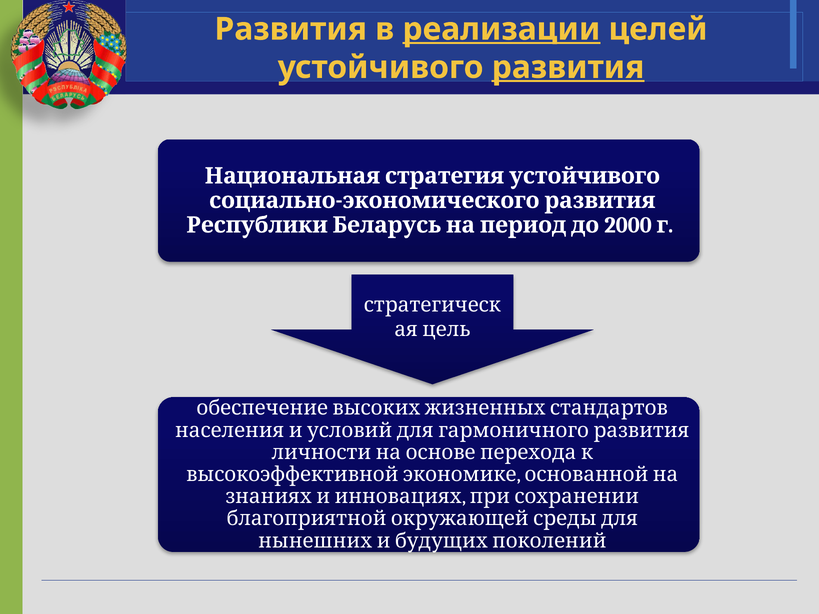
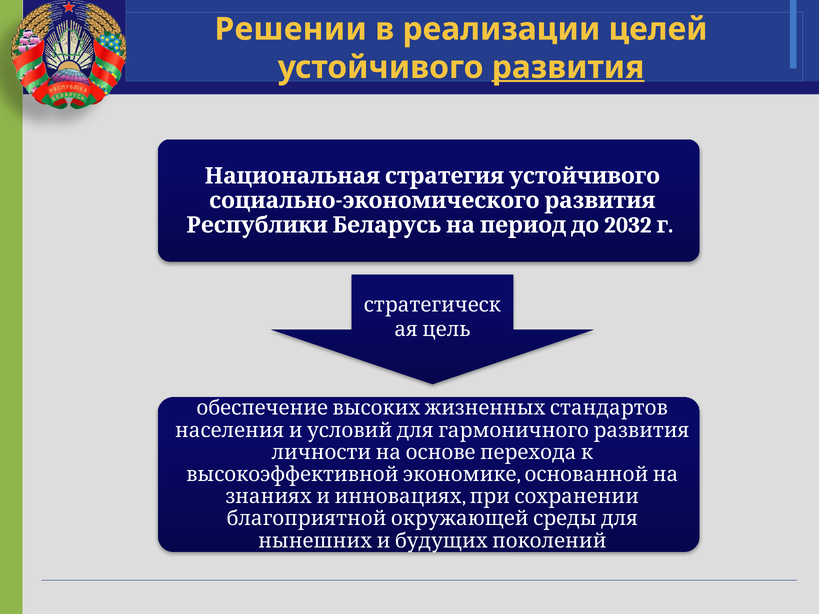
Развития: Развития -> Решении (291, 29)
реализации underline: present -> none (501, 29)
2000: 2000 -> 2032 (628, 225)
